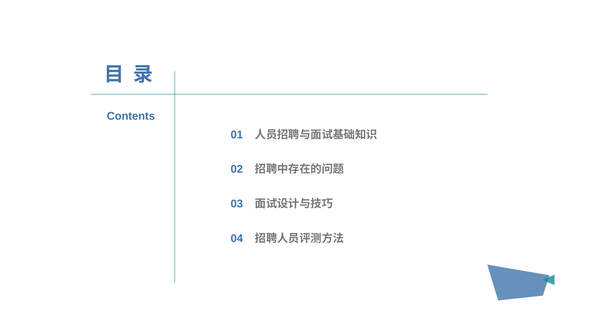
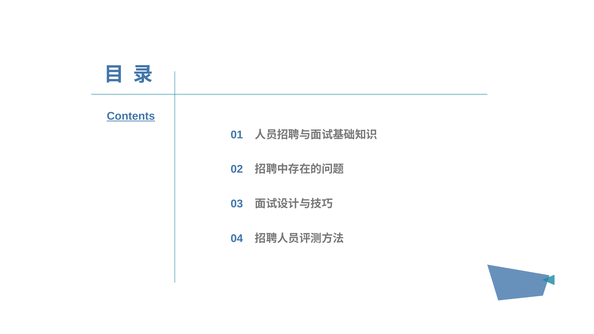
Contents underline: none -> present (131, 116)
